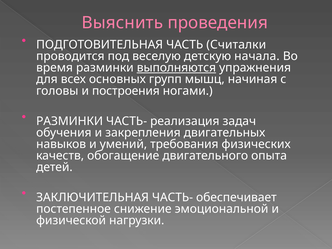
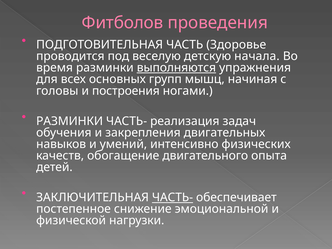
Выяснить: Выяснить -> Фитболов (123, 23)
Считалки: Считалки -> Здоровье (236, 45)
требования: требования -> интенсивно (184, 144)
ЧАСТЬ- underline: none -> present (173, 197)
